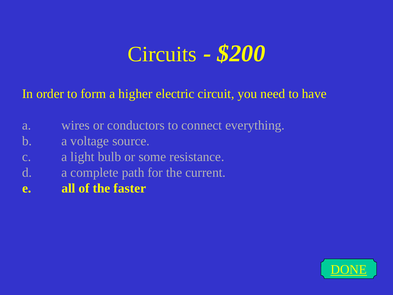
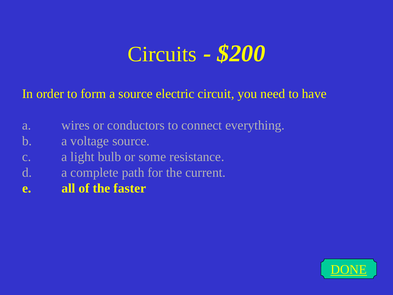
a higher: higher -> source (136, 94)
